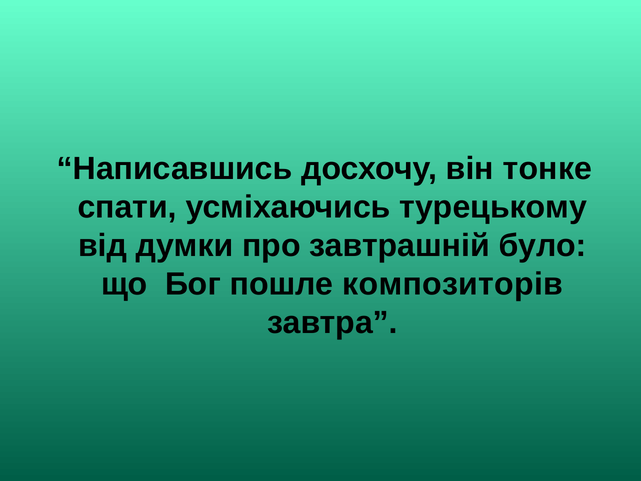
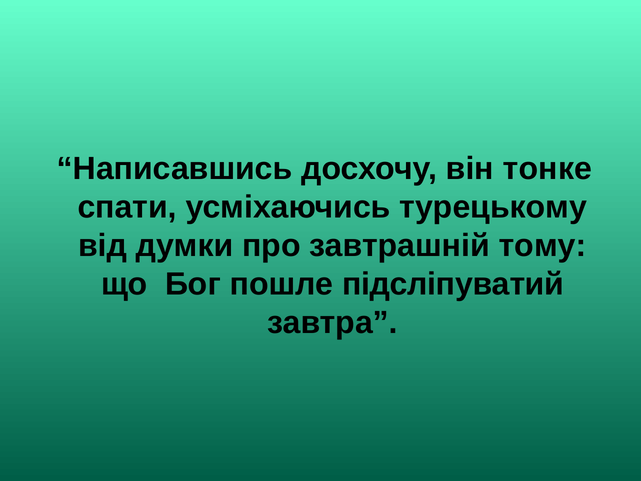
було: було -> тому (543, 246)
композиторів: композиторів -> підсліпуватий (453, 284)
